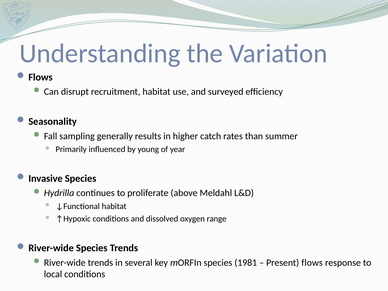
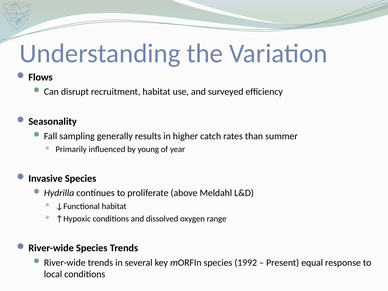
1981: 1981 -> 1992 (246, 263)
flows: flows -> equal (312, 263)
